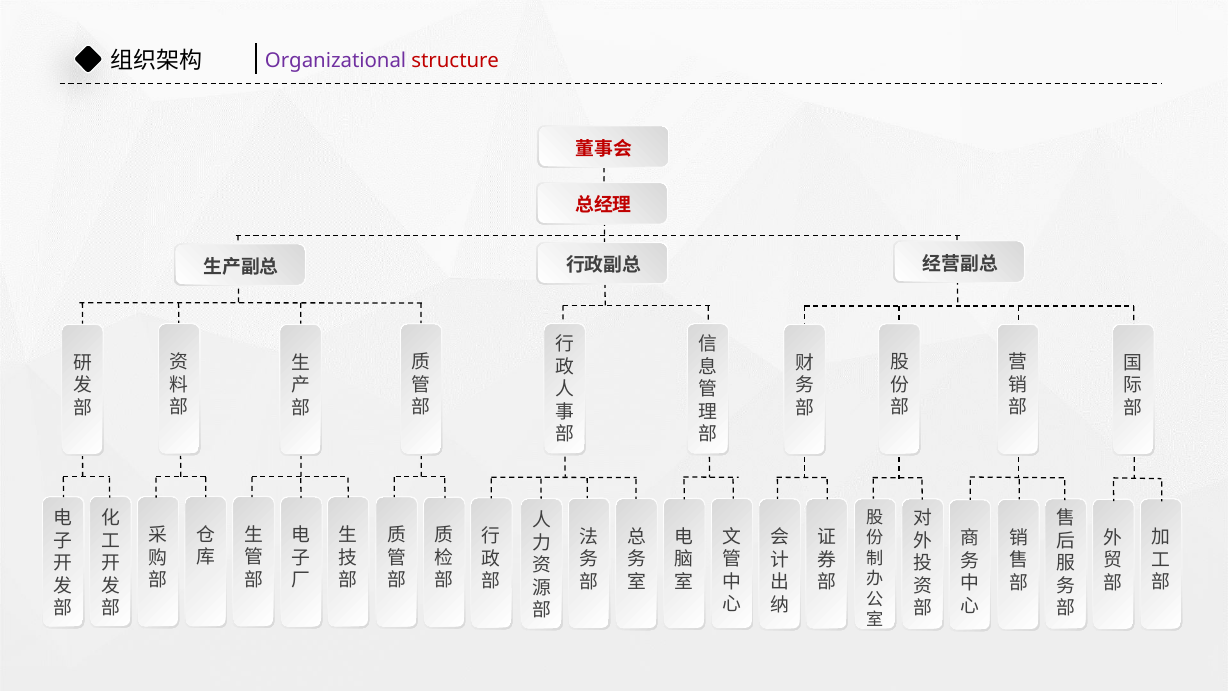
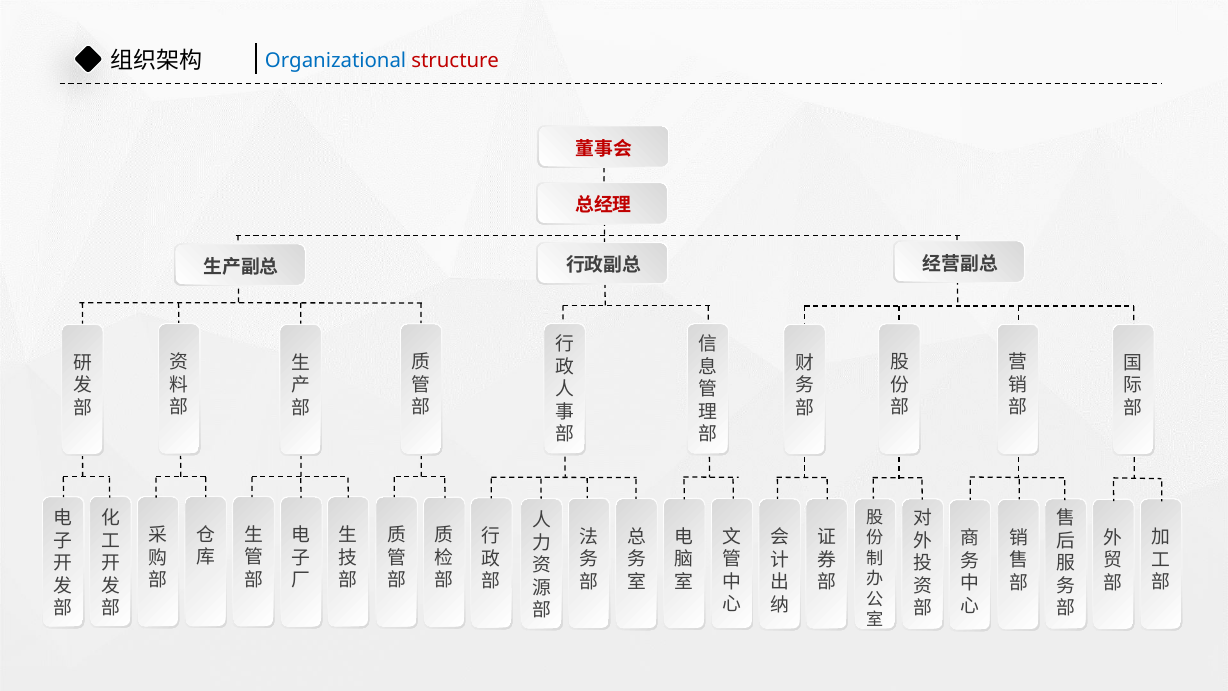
Organizational colour: purple -> blue (336, 61)
